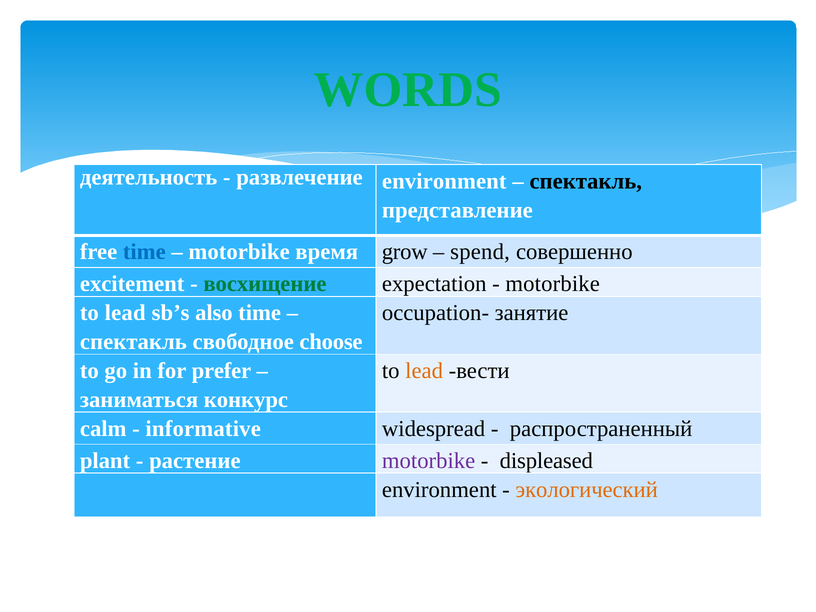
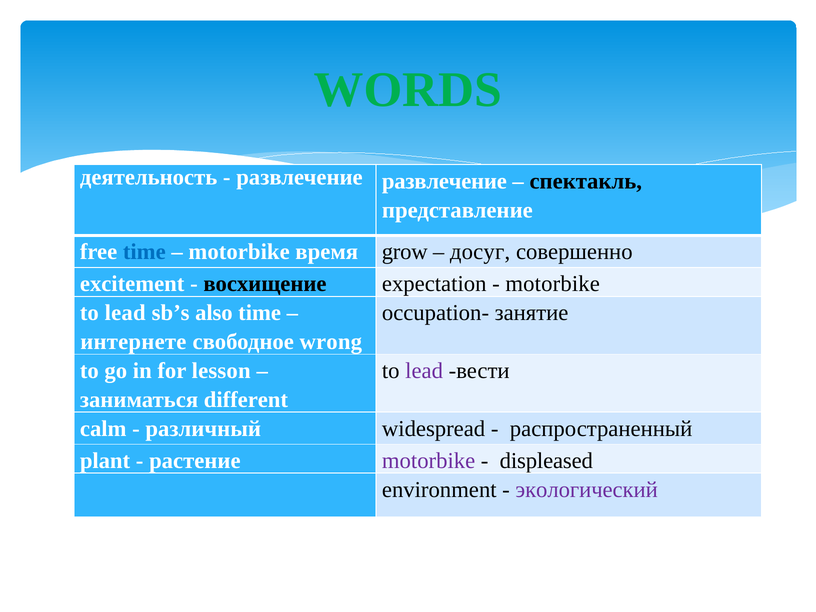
развлечение environment: environment -> развлечение (444, 181)
spend: spend -> досуг (480, 252)
восхищение colour: green -> black (265, 284)
спектакль: спектакль -> интернете (133, 342)
choose: choose -> wrong (331, 342)
prefer: prefer -> lesson (221, 371)
lead colour: orange -> purple (424, 371)
конкурс: конкурс -> different (246, 400)
informative: informative -> различный (203, 429)
экологический colour: orange -> purple (587, 490)
